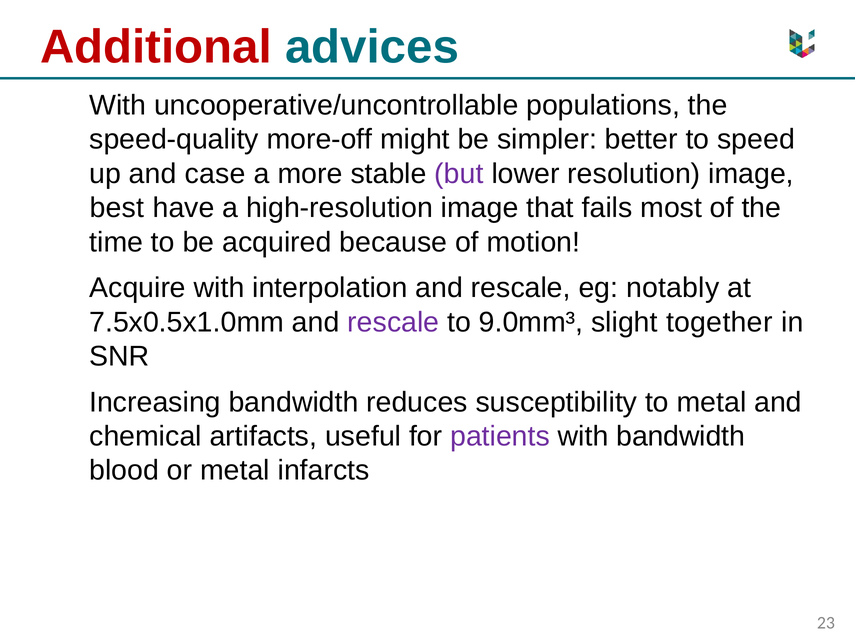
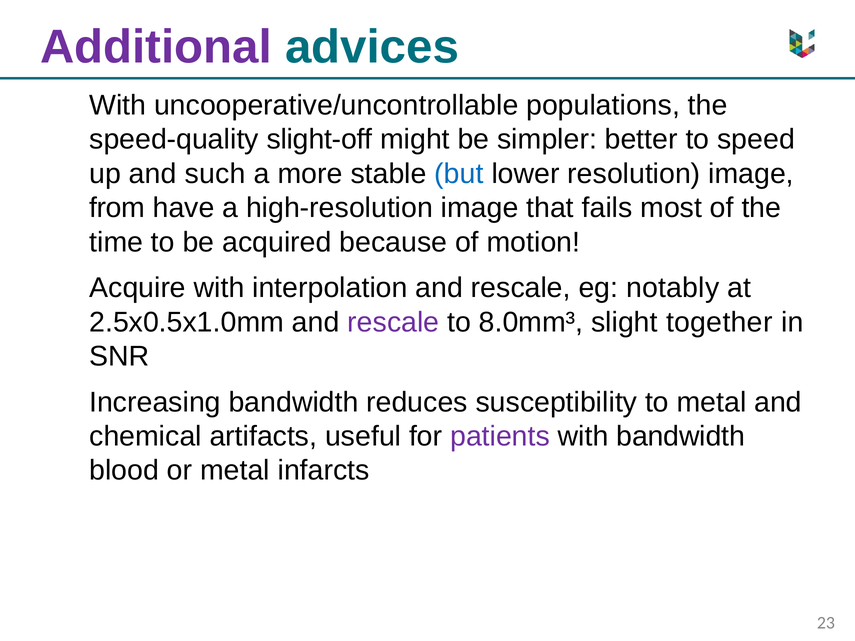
Additional colour: red -> purple (156, 47)
more-off: more-off -> slight-off (320, 140)
case: case -> such (215, 174)
but colour: purple -> blue (459, 174)
best: best -> from (117, 208)
7.5x0.5x1.0mm: 7.5x0.5x1.0mm -> 2.5x0.5x1.0mm (187, 322)
9.0mm³: 9.0mm³ -> 8.0mm³ (531, 322)
